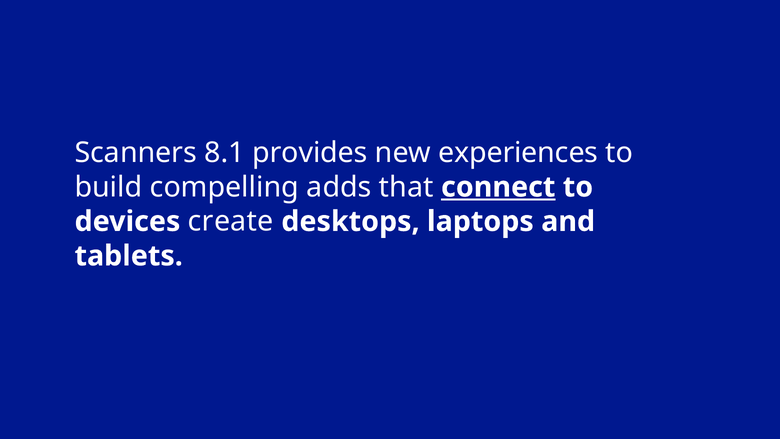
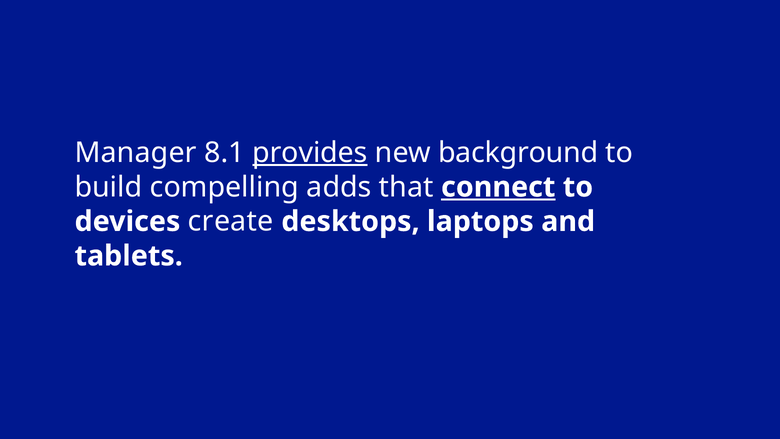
Scanners: Scanners -> Manager (136, 153)
provides underline: none -> present (310, 153)
experiences: experiences -> background (518, 153)
